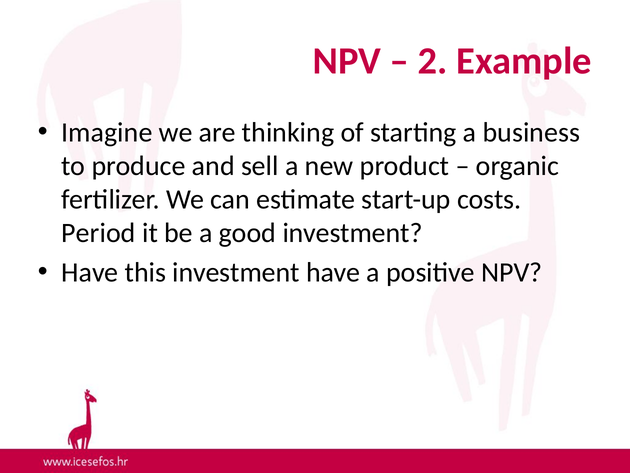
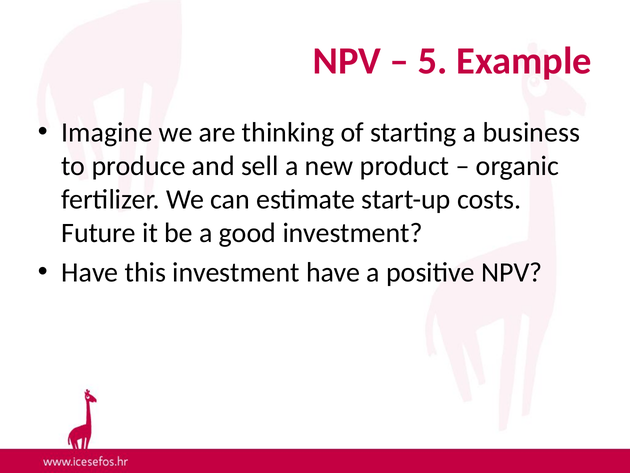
2: 2 -> 5 (433, 61)
Period: Period -> Future (99, 233)
